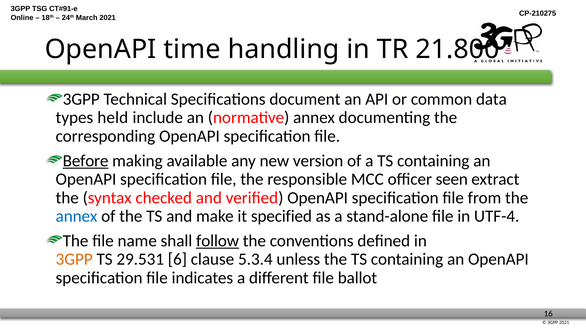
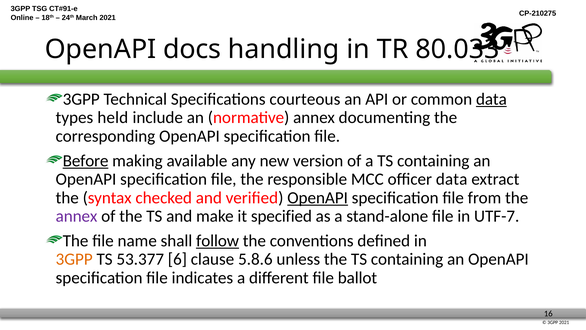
time: time -> docs (192, 49)
21.800: 21.800 -> 80.033 (458, 49)
document: document -> courteous (305, 99)
data underline: none -> present (491, 99)
officer seen: seen -> data (452, 179)
OpenAPI underline: none -> present (318, 197)
annex colour: blue -> purple (77, 216)
UTF-4: UTF-4 -> UTF-7 (497, 216)
29.531: 29.531 -> 53.377 (140, 259)
5.3.4: 5.3.4 -> 5.8.6 (255, 259)
